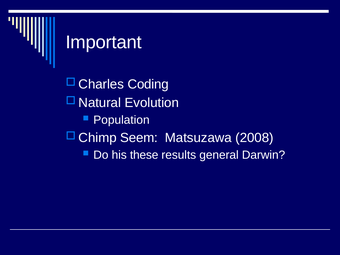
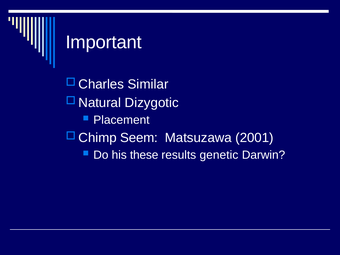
Coding: Coding -> Similar (148, 84)
Evolution: Evolution -> Dizygotic (152, 103)
Population: Population -> Placement (121, 120)
2008: 2008 -> 2001 (254, 138)
general: general -> genetic (219, 155)
